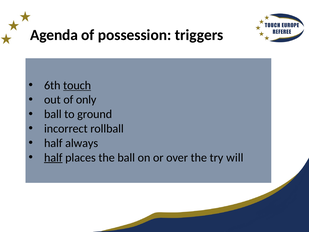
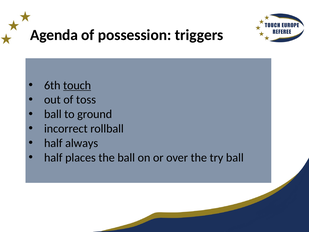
only: only -> toss (86, 100)
half underline: present -> none (53, 157)
try will: will -> ball (235, 157)
